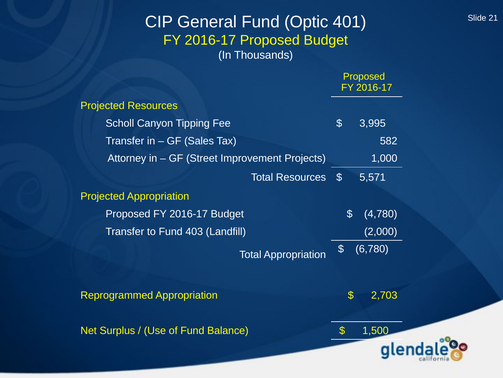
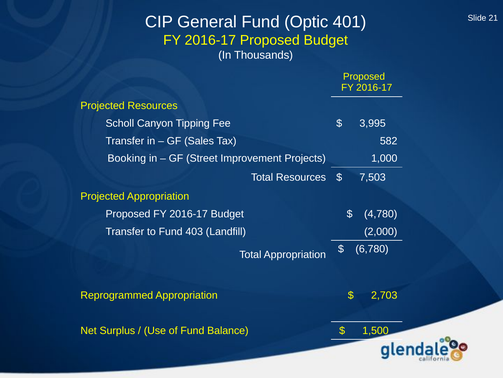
Attorney: Attorney -> Booking (127, 158)
5,571: 5,571 -> 7,503 (373, 177)
